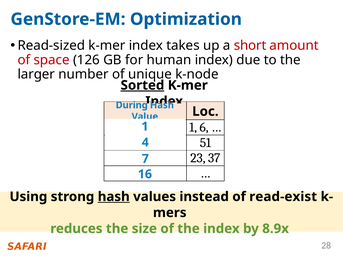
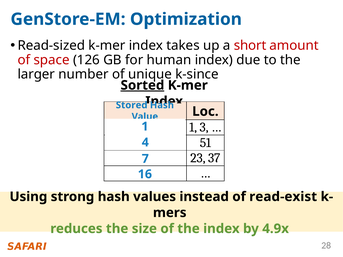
k-node: k-node -> k-since (197, 74)
During: During -> Stored (132, 105)
6: 6 -> 3 (204, 127)
hash underline: present -> none (114, 197)
8.9x: 8.9x -> 4.9x (276, 229)
